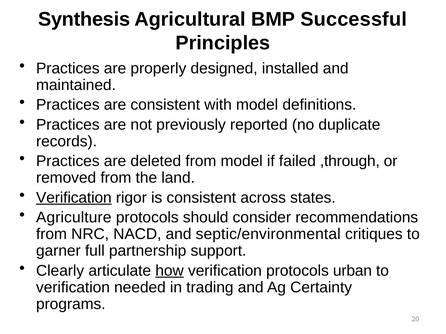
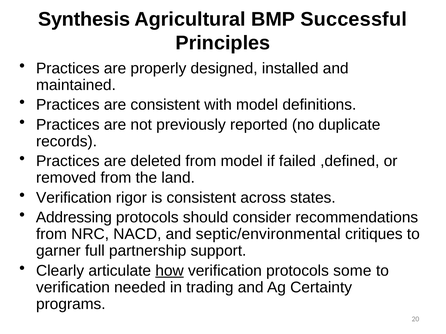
,through: ,through -> ,defined (350, 161)
Verification underline: present -> none (74, 198)
Agriculture: Agriculture -> Addressing (74, 218)
urban: urban -> some (352, 271)
